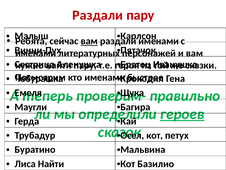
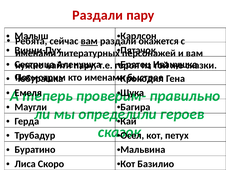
раздали именами: именами -> окажется (159, 41)
героев underline: present -> none (182, 114)
Лиса Найти: Найти -> Скоро (51, 163)
